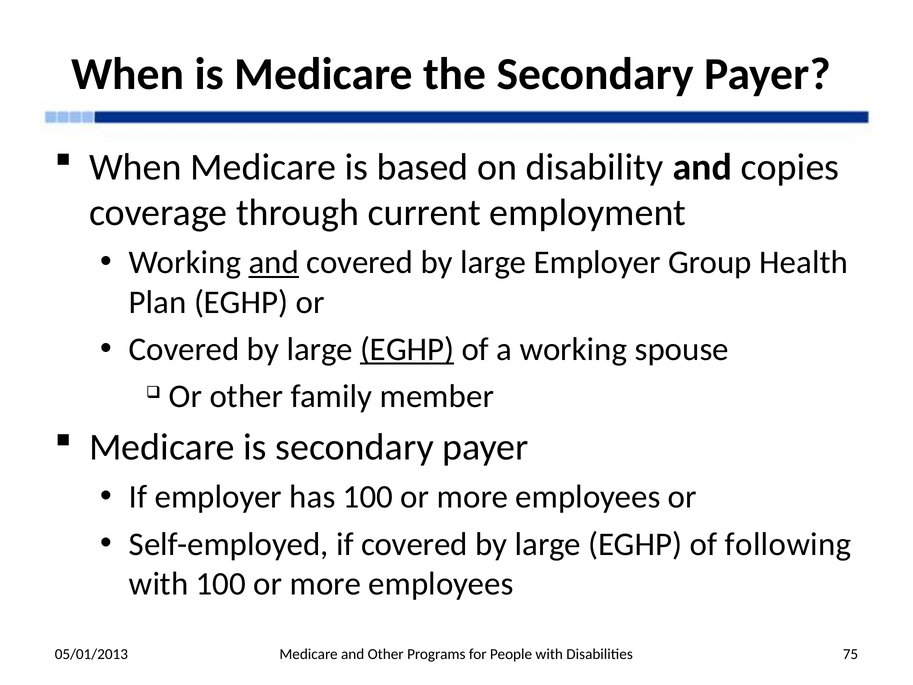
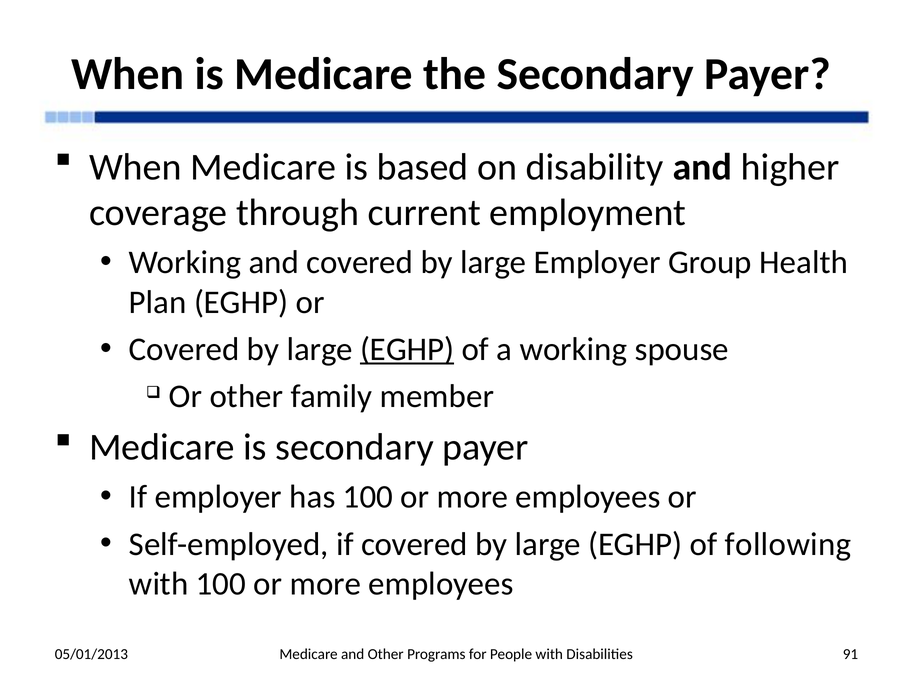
copies: copies -> higher (790, 167)
and underline: present -> none (274, 263)
75: 75 -> 91 (851, 654)
